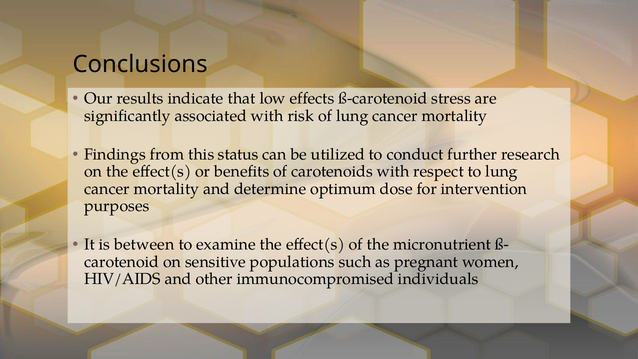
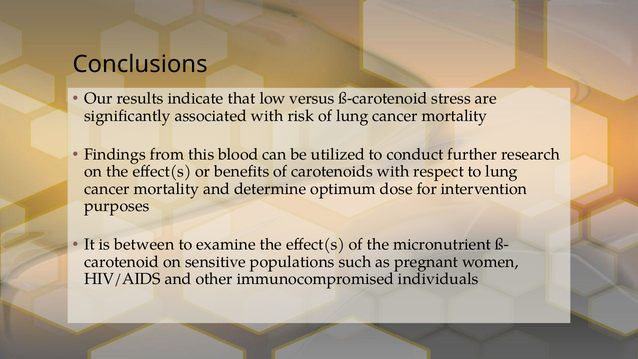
effects: effects -> versus (312, 99)
status: status -> blood (238, 154)
